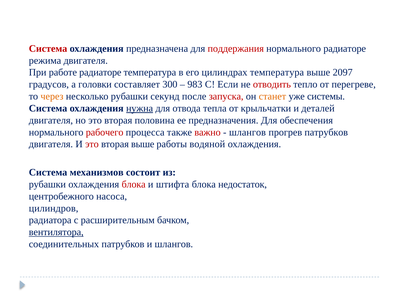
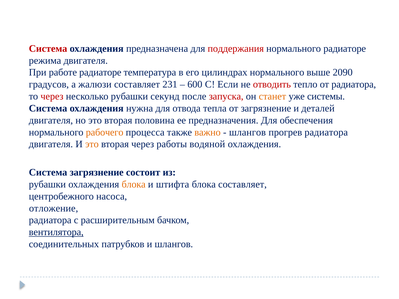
цилиндрах температура: температура -> нормального (277, 73)
2097: 2097 -> 2090 (343, 73)
головки: головки -> жалюзи (95, 84)
300: 300 -> 231 (170, 84)
983: 983 -> 600 (195, 84)
от перегреве: перегреве -> радиатора (354, 84)
через colour: orange -> red (52, 96)
нужна underline: present -> none (140, 108)
от крыльчатки: крыльчатки -> загрязнение (266, 108)
рабочего colour: red -> orange (105, 132)
важно colour: red -> orange (208, 132)
прогрев патрубков: патрубков -> радиатора (326, 132)
это colour: red -> orange (92, 144)
вторая выше: выше -> через (143, 144)
Система механизмов: механизмов -> загрязнение (97, 172)
блока colour: red -> orange (134, 184)
блока недостаток: недостаток -> составляет (242, 184)
цилиндров: цилиндров -> отложение (54, 208)
